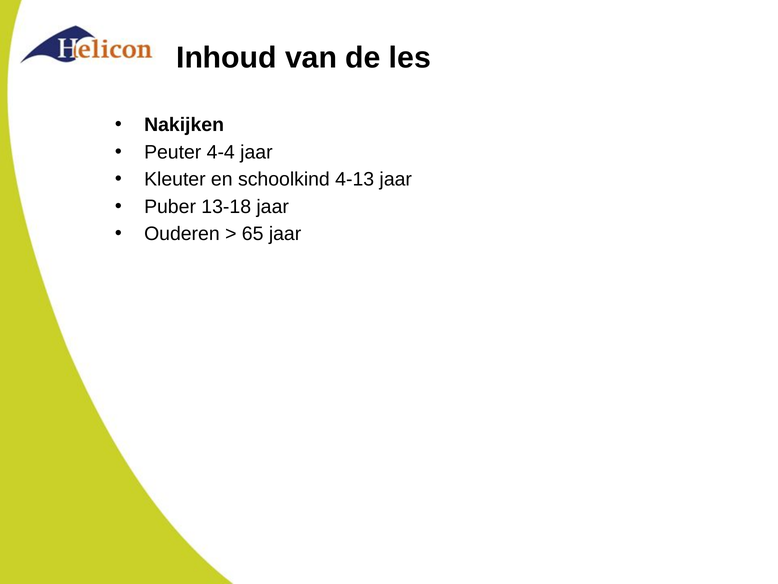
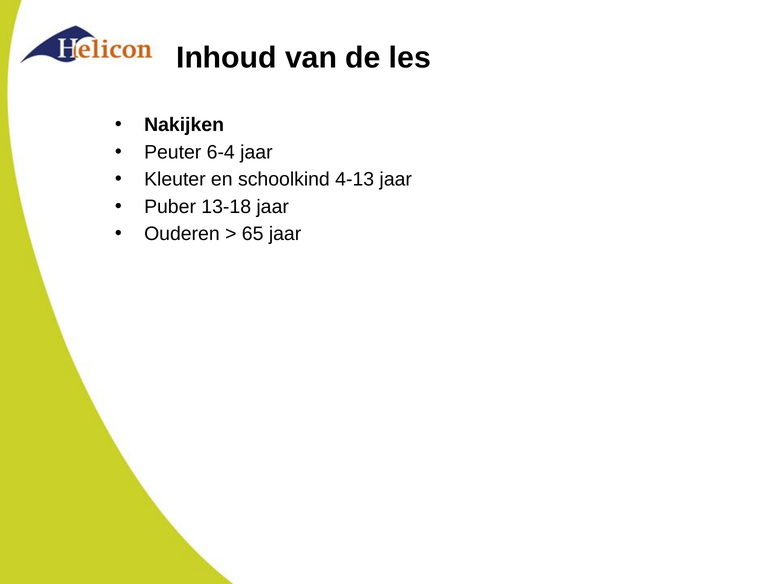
4-4: 4-4 -> 6-4 (221, 152)
